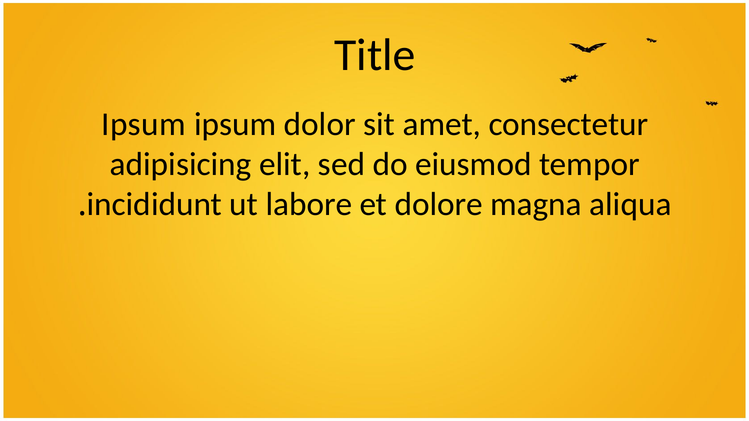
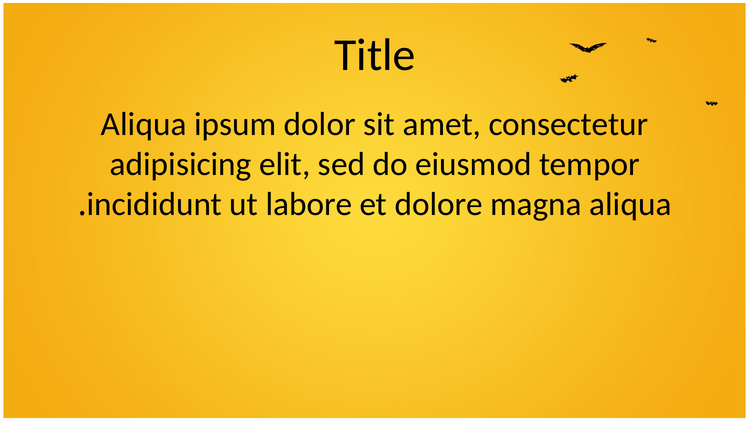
Ipsum: Ipsum -> Aliqua (144, 124)
